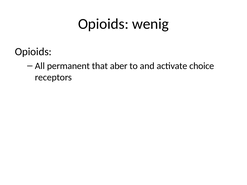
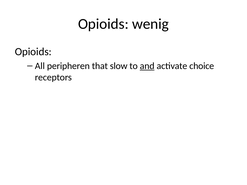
permanent: permanent -> peripheren (68, 66)
aber: aber -> slow (119, 66)
and underline: none -> present (147, 66)
